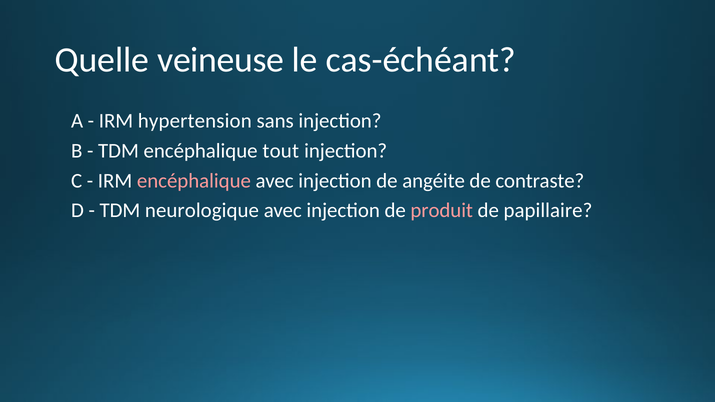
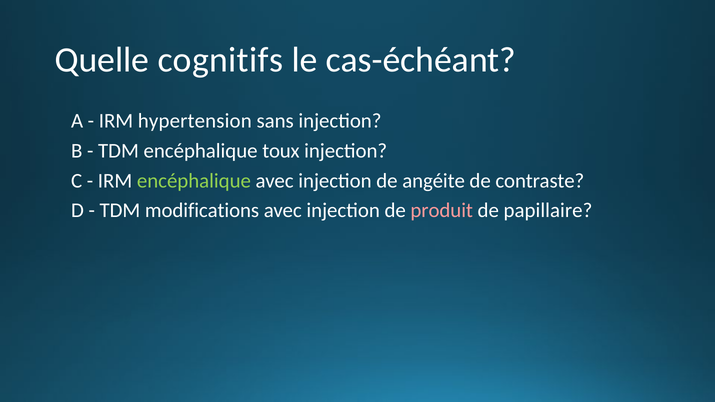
veineuse: veineuse -> cognitifs (220, 60)
tout: tout -> toux (281, 151)
encéphalique colour: pink -> light green (194, 181)
neurologique: neurologique -> modifications (202, 211)
